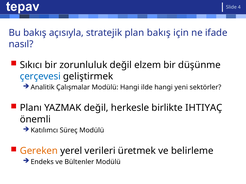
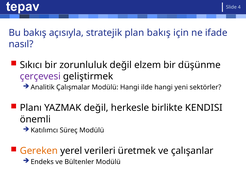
çerçevesi colour: blue -> purple (40, 77)
IHTIYAÇ: IHTIYAÇ -> KENDISI (204, 108)
belirleme: belirleme -> çalışanlar (192, 151)
